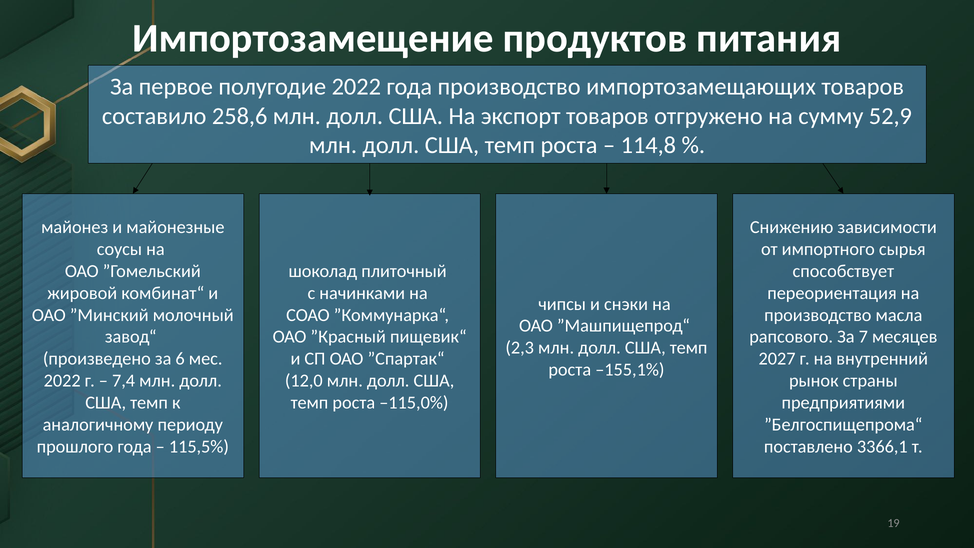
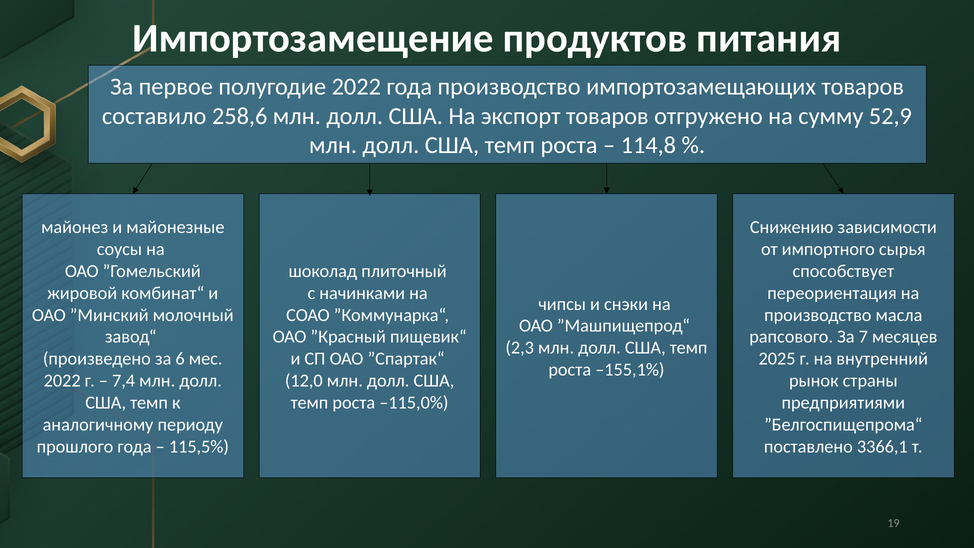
2027: 2027 -> 2025 (777, 359)
